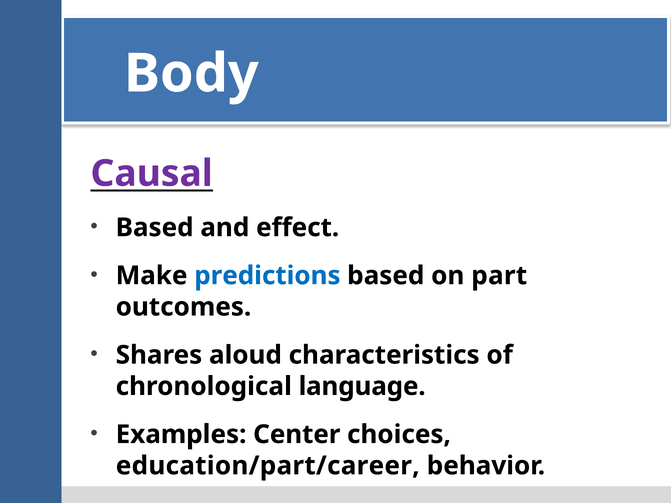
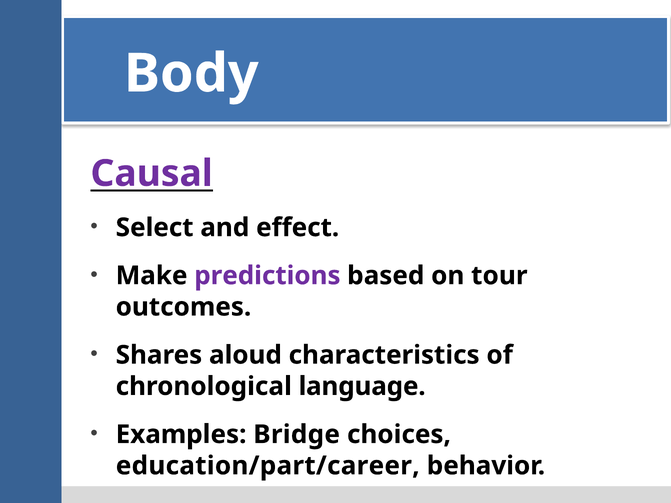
Based: Based -> Select (155, 228)
predictions colour: blue -> purple (267, 276)
part: part -> tour (499, 276)
Center: Center -> Bridge (297, 435)
